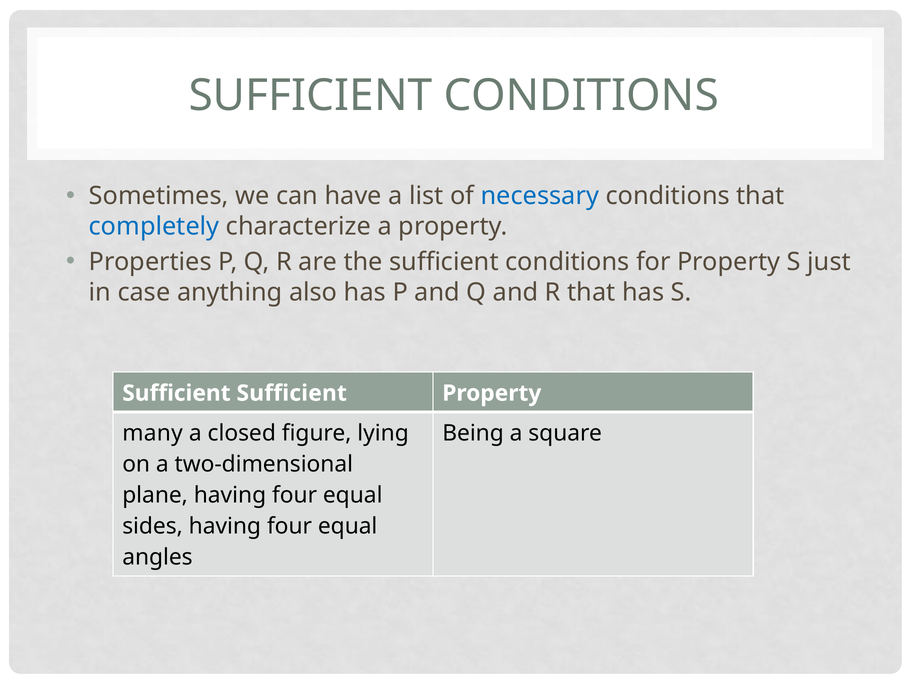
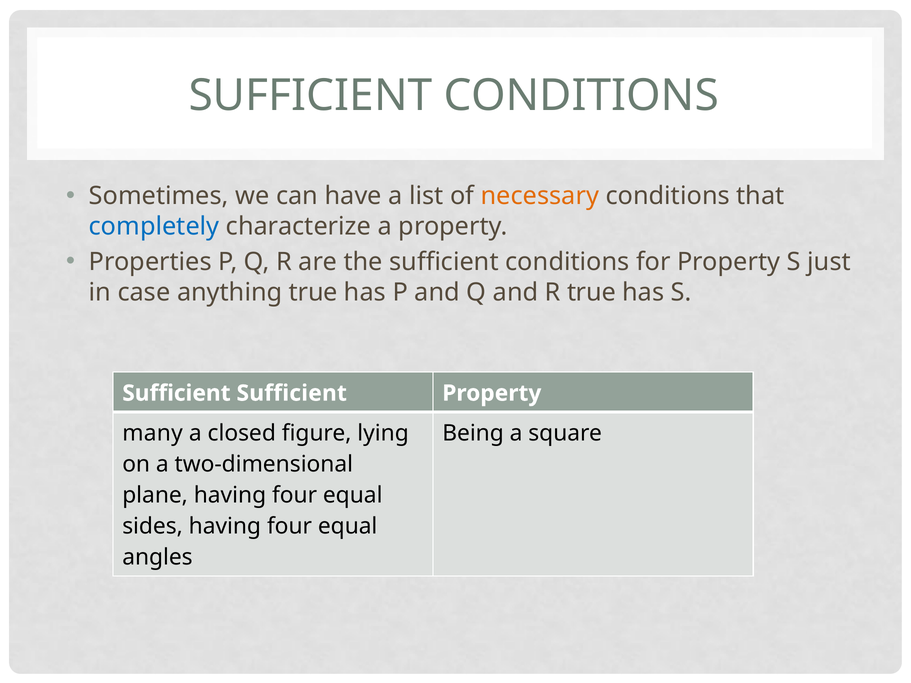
necessary colour: blue -> orange (540, 196)
anything also: also -> true (313, 292)
R that: that -> true (591, 292)
